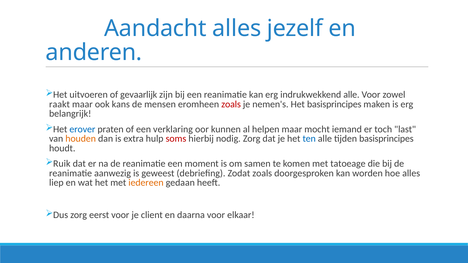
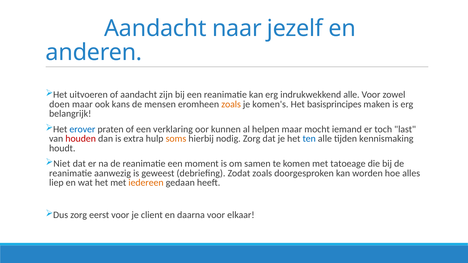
Aandacht alles: alles -> naar (237, 29)
of gevaarlijk: gevaarlijk -> aandacht (139, 95)
raakt: raakt -> doen (60, 104)
zoals colour: red -> orange (231, 104)
nemen's: nemen's -> komen's (270, 104)
houden colour: orange -> red (81, 139)
soms colour: red -> orange (176, 139)
tijden basisprincipes: basisprincipes -> kennismaking (386, 139)
Ruik: Ruik -> Niet (62, 164)
